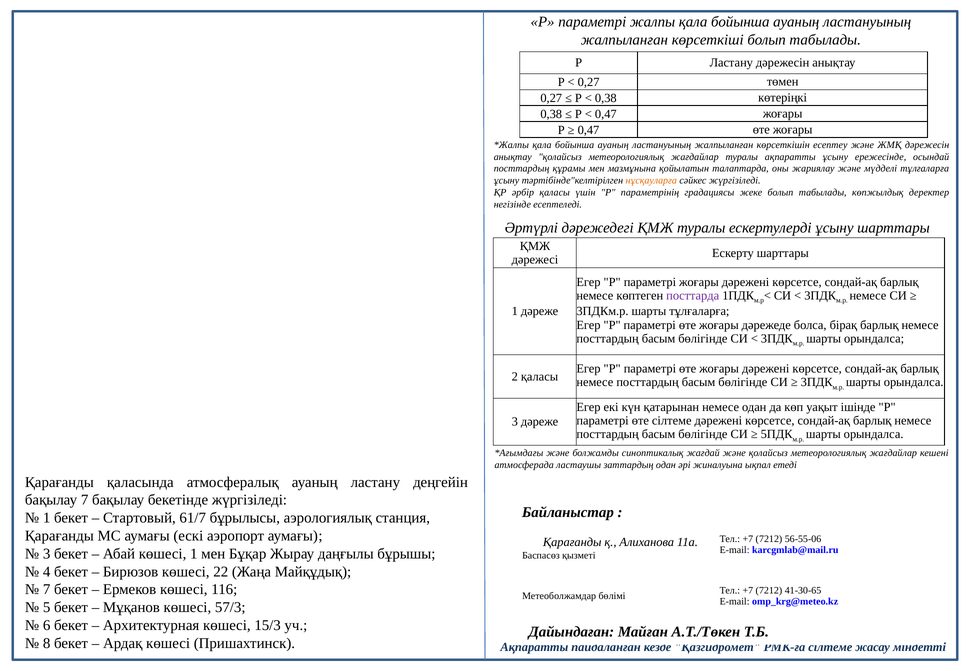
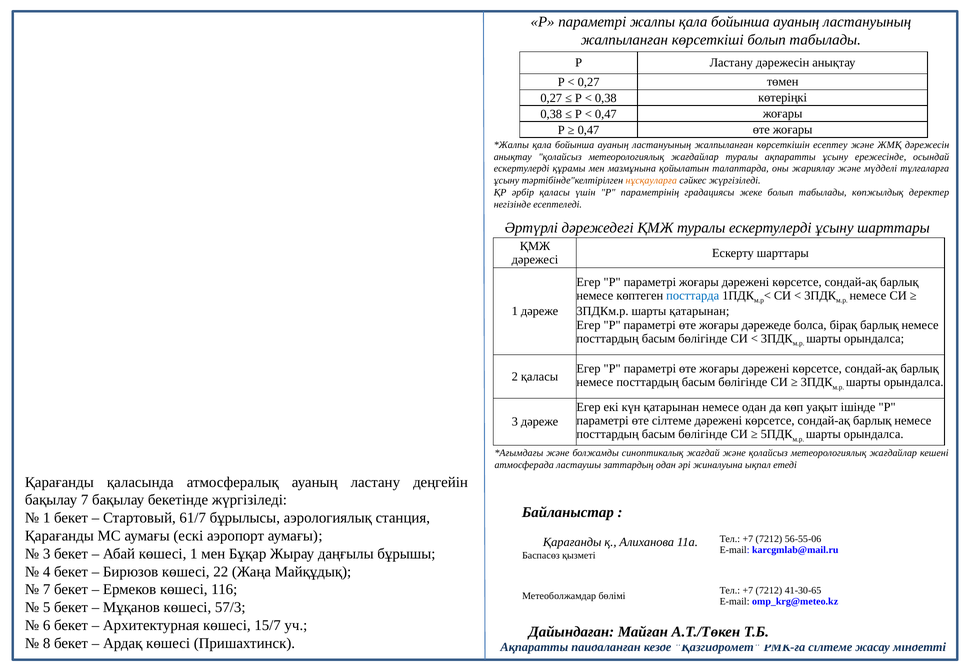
посттардың: посттардың -> ескертулерді (522, 169)
посттарда colour: purple -> blue (693, 296)
шарты тұлғаларға: тұлғаларға -> қатарынан (699, 312)
15/3: 15/3 -> 15/7 (268, 626)
